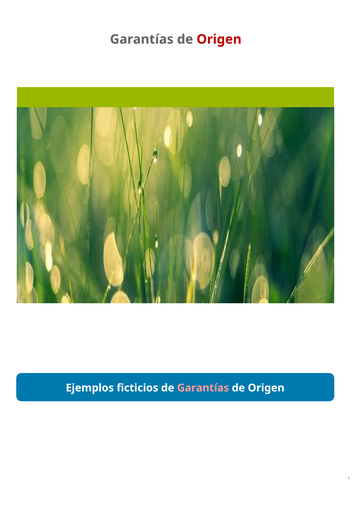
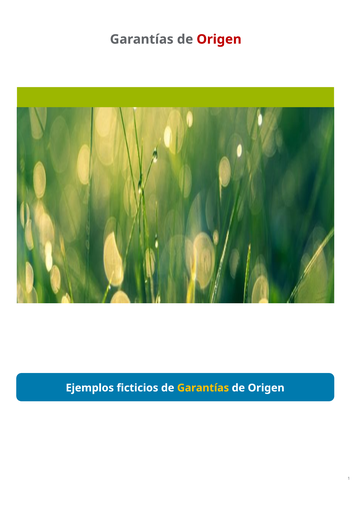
Garantías colour: pink -> yellow (203, 388)
